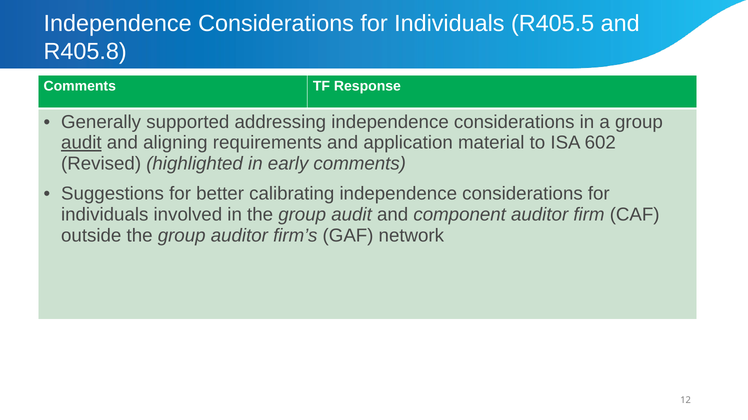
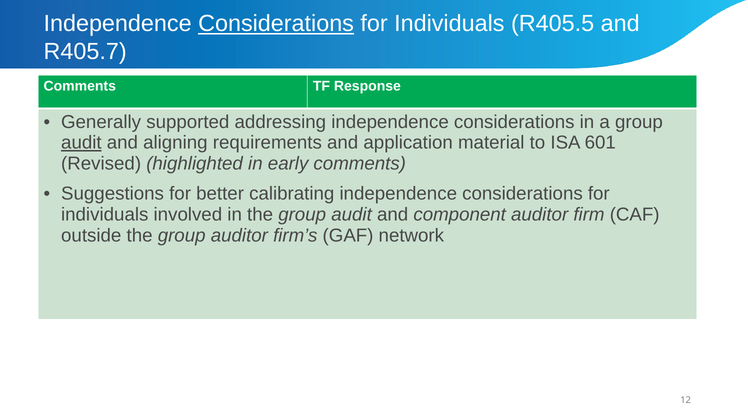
Considerations underline: none -> present (276, 24)
R405.8: R405.8 -> R405.7 (85, 52)
602: 602 -> 601 (600, 143)
